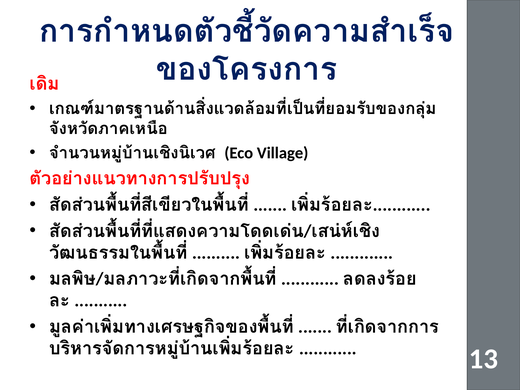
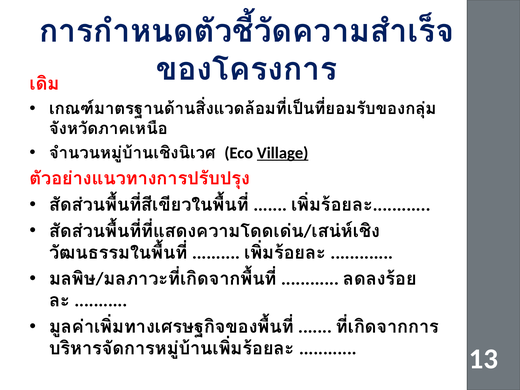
Village underline: none -> present (283, 153)
